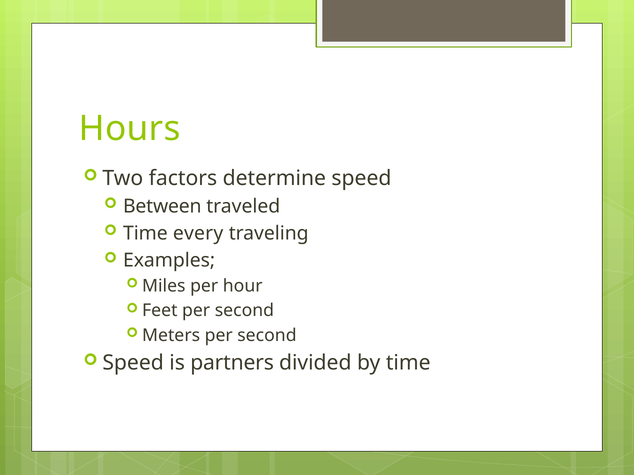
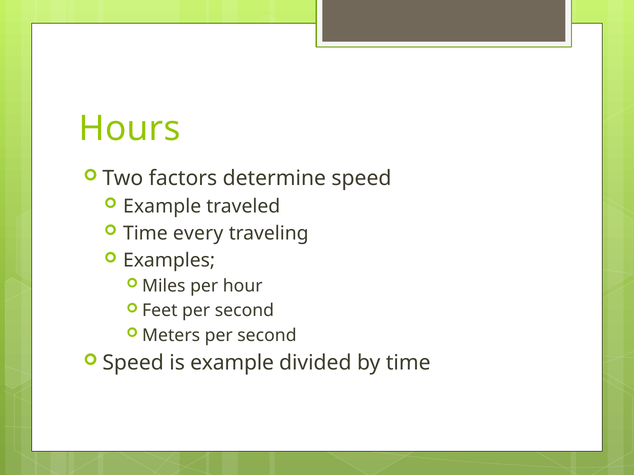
Between: Between -> Example (162, 206)
is partners: partners -> example (232, 363)
